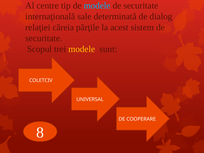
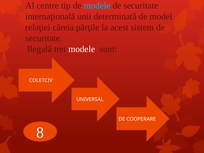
sale: sale -> unii (84, 16)
dialog: dialog -> model (161, 16)
Scopul: Scopul -> Ilegală (39, 49)
modele colour: yellow -> white (82, 49)
